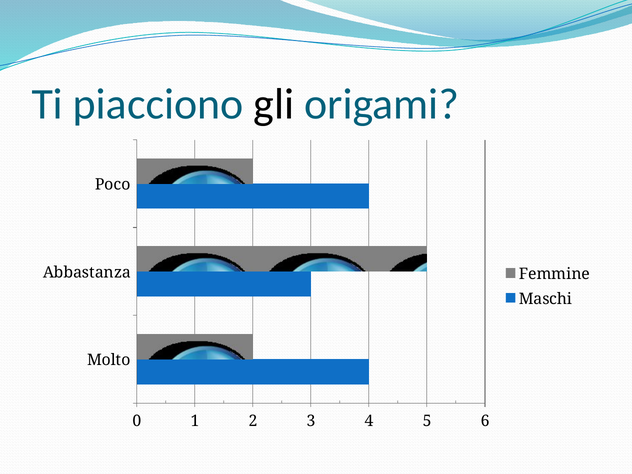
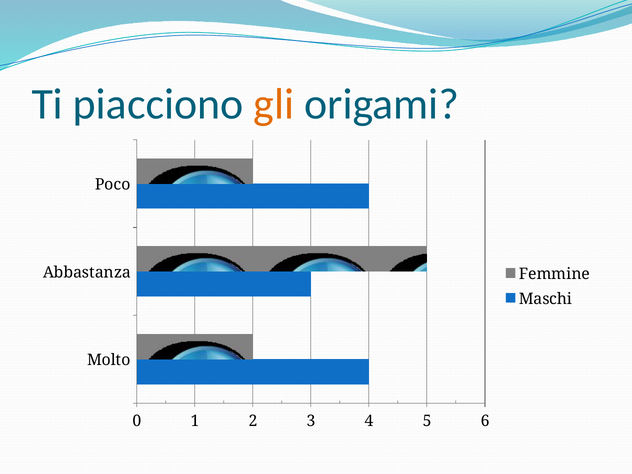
gli colour: black -> orange (274, 104)
